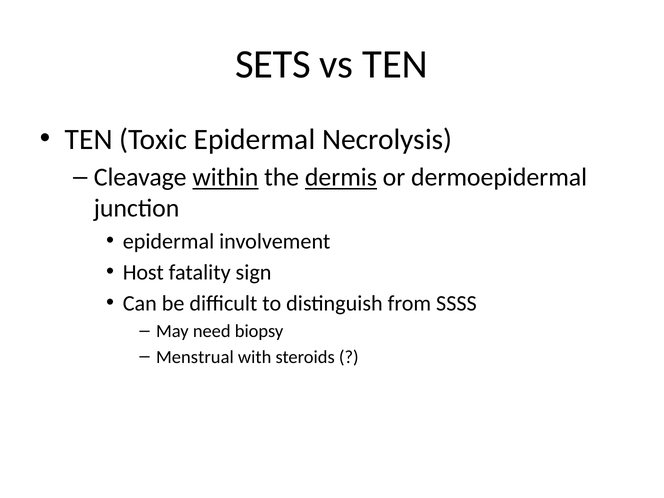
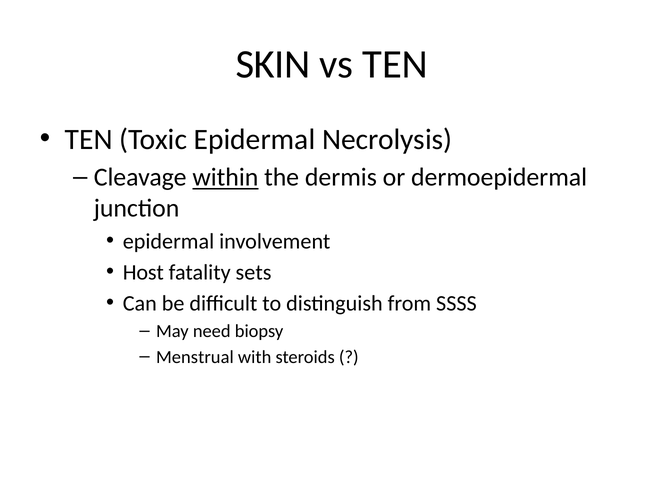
SETS: SETS -> SKIN (273, 64)
dermis underline: present -> none (341, 177)
sign: sign -> sets (254, 272)
